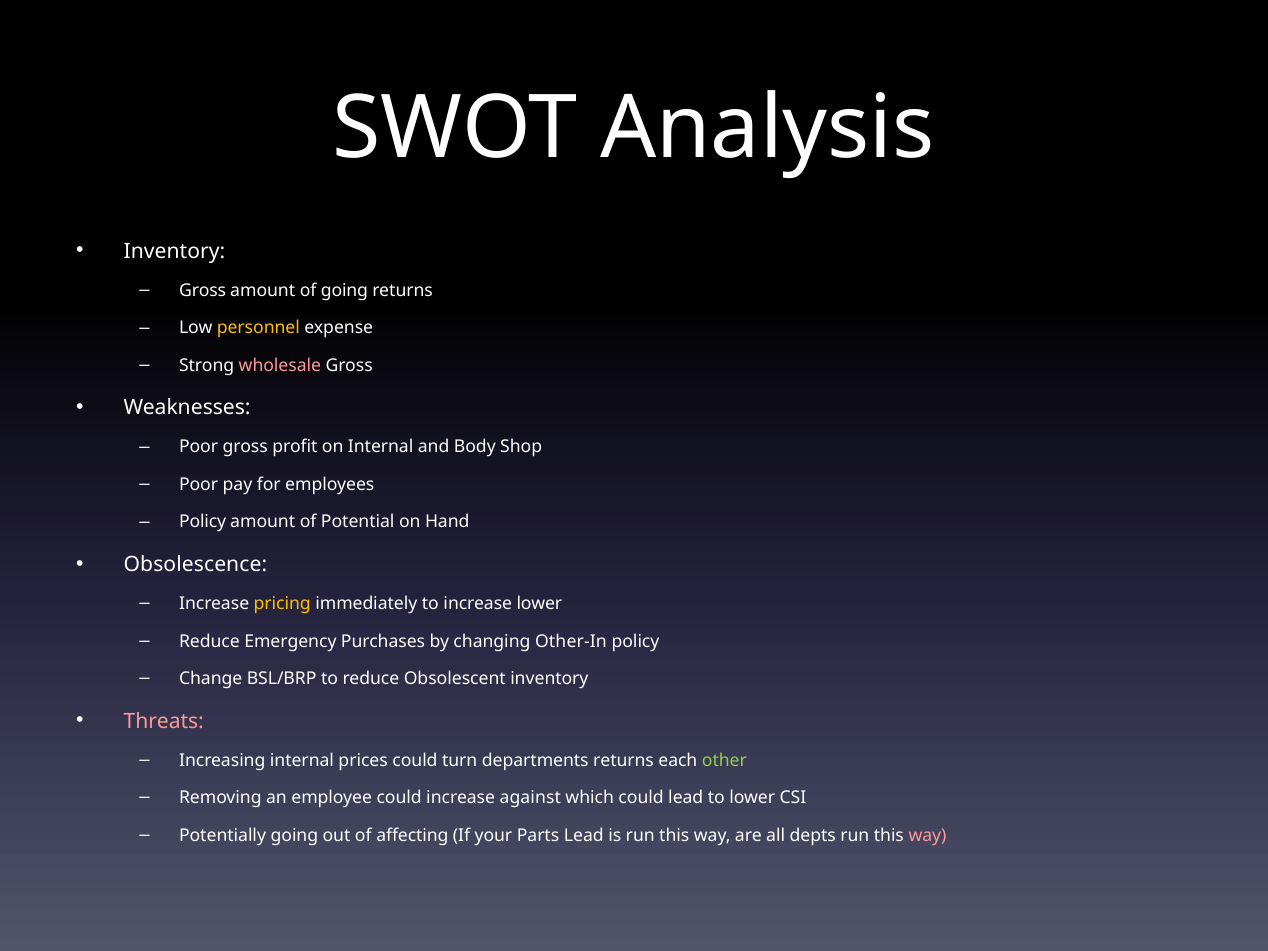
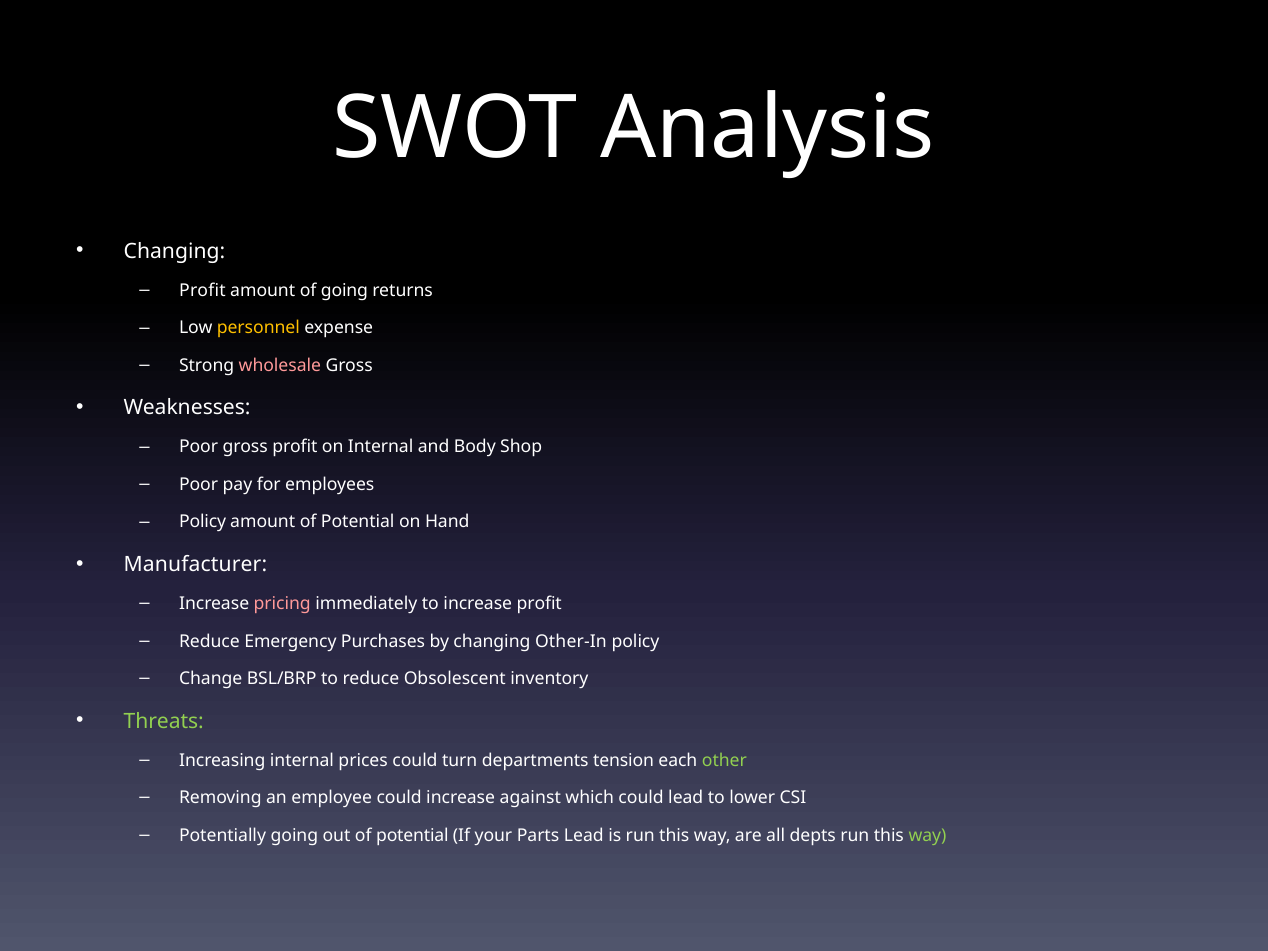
Inventory: Inventory -> Changing (174, 251)
Gross: Gross -> Profit (202, 290)
Obsolescence: Obsolescence -> Manufacturer (195, 564)
pricing colour: yellow -> pink (282, 604)
increase lower: lower -> profit (539, 604)
Threats colour: pink -> light green (164, 721)
departments returns: returns -> tension (624, 760)
out of affecting: affecting -> potential (412, 835)
way colour: pink -> light green (927, 835)
